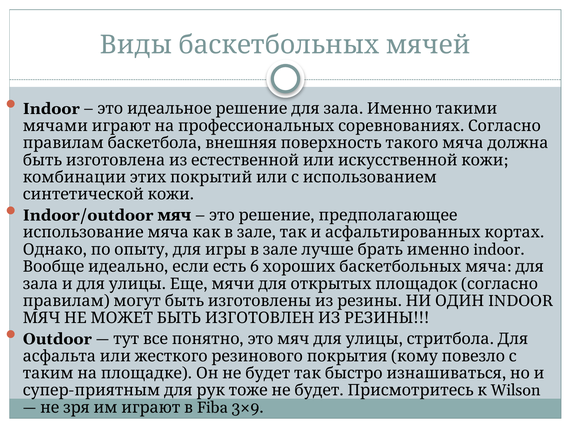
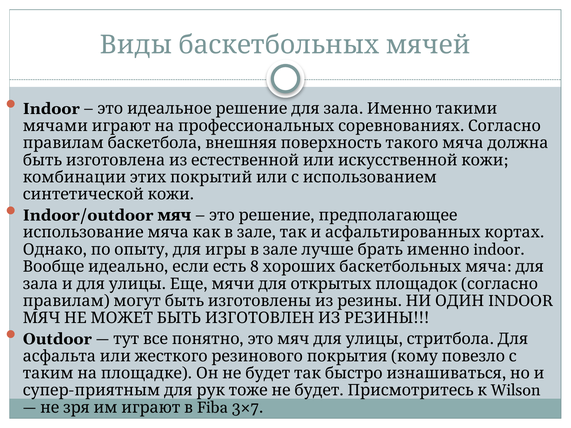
6: 6 -> 8 (255, 267)
3×9: 3×9 -> 3×7 (248, 408)
